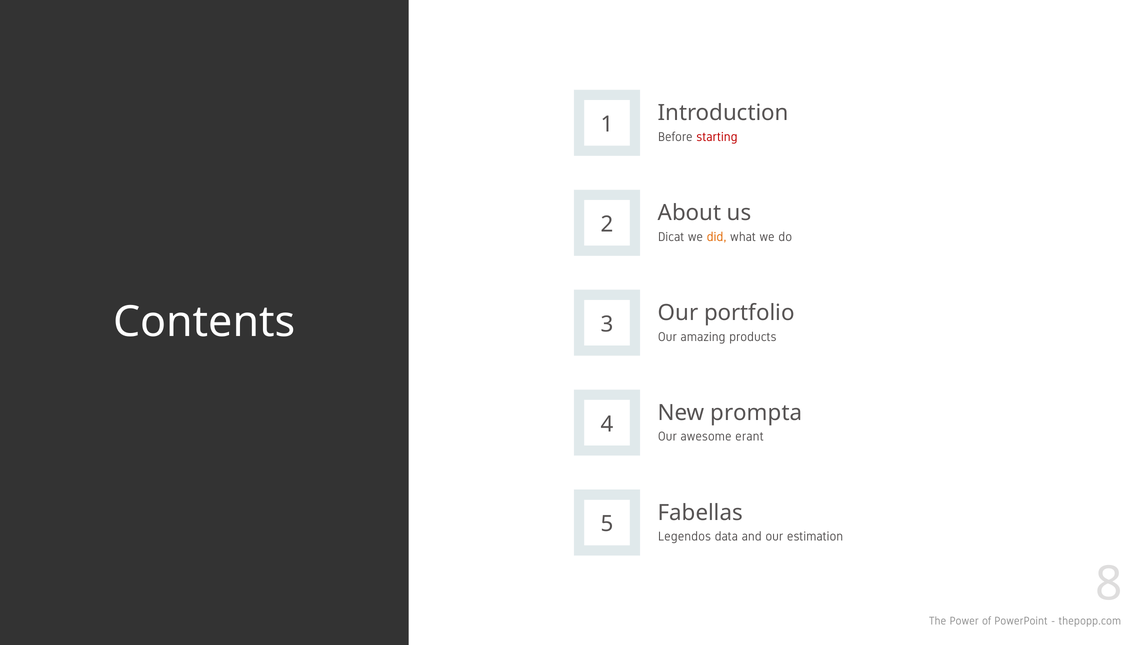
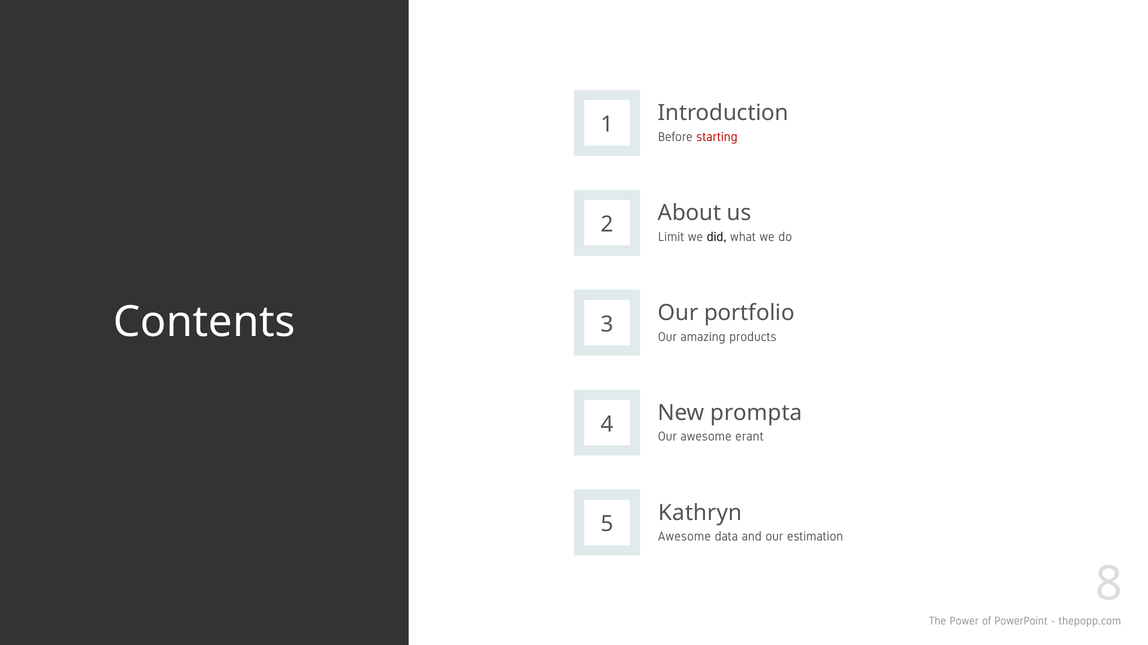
Dicat: Dicat -> Limit (671, 237)
did colour: orange -> black (717, 237)
Fabellas: Fabellas -> Kathryn (700, 513)
5 Legendos: Legendos -> Awesome (684, 537)
